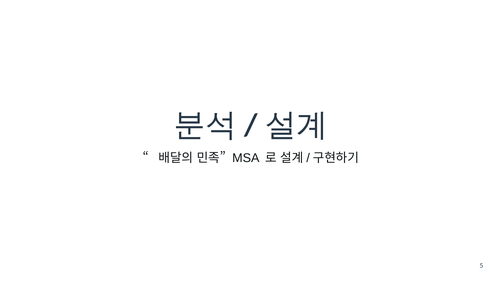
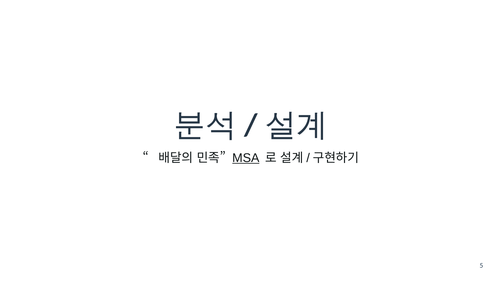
MSA underline: none -> present (246, 158)
